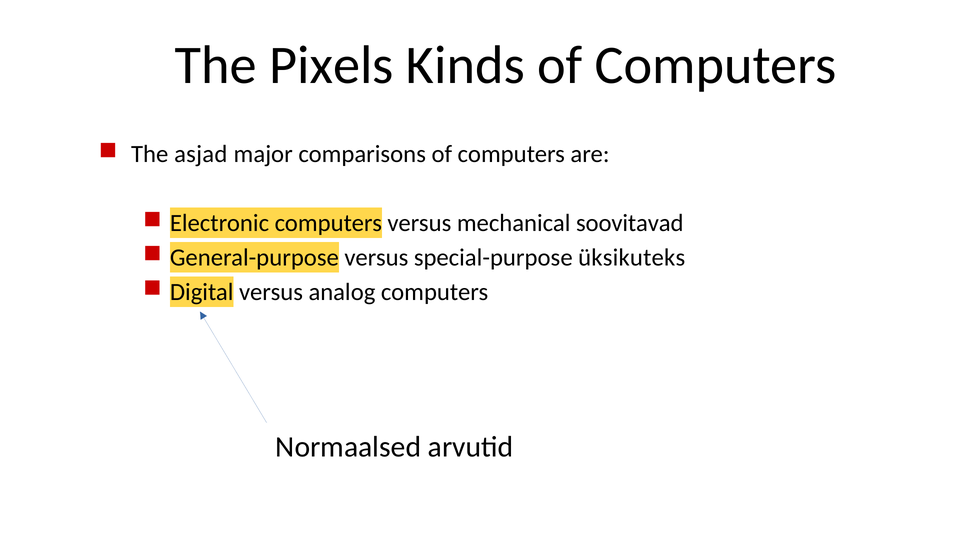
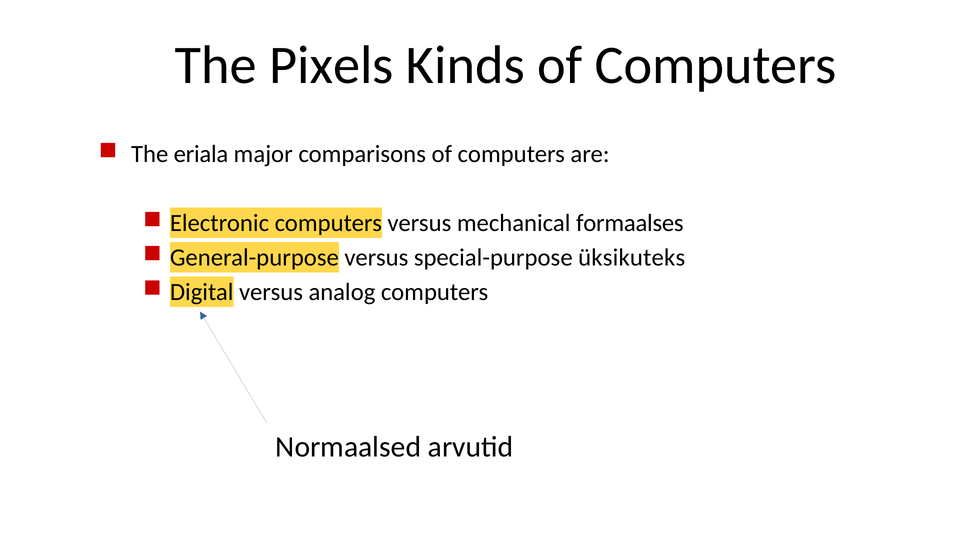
asjad: asjad -> eriala (201, 154)
soovitavad: soovitavad -> formaalses (630, 223)
